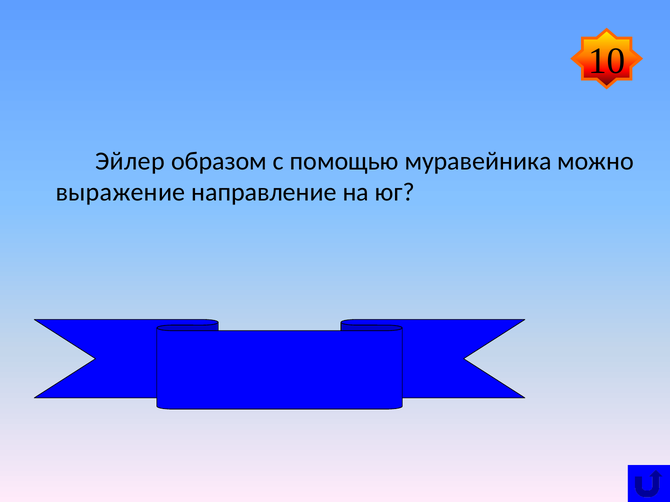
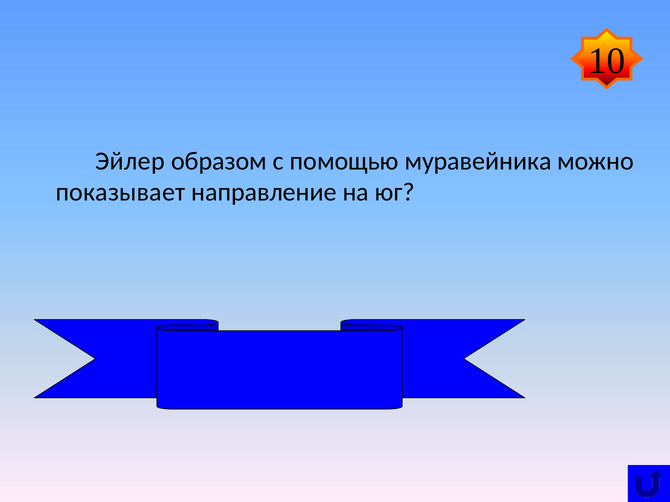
выражение: выражение -> показывает (120, 193)
